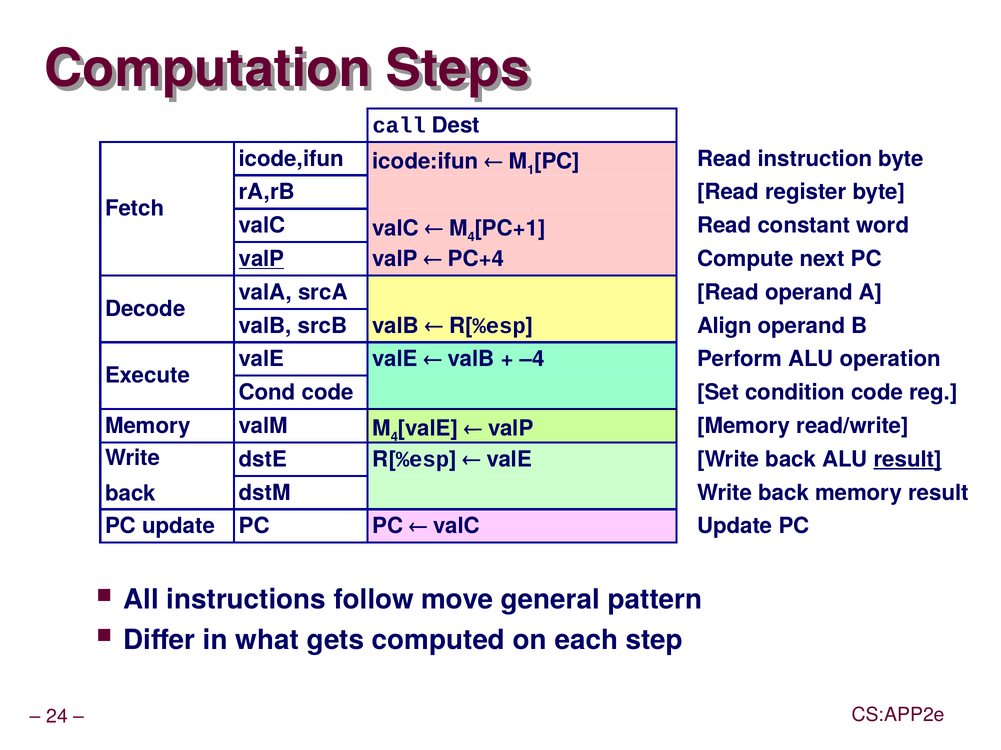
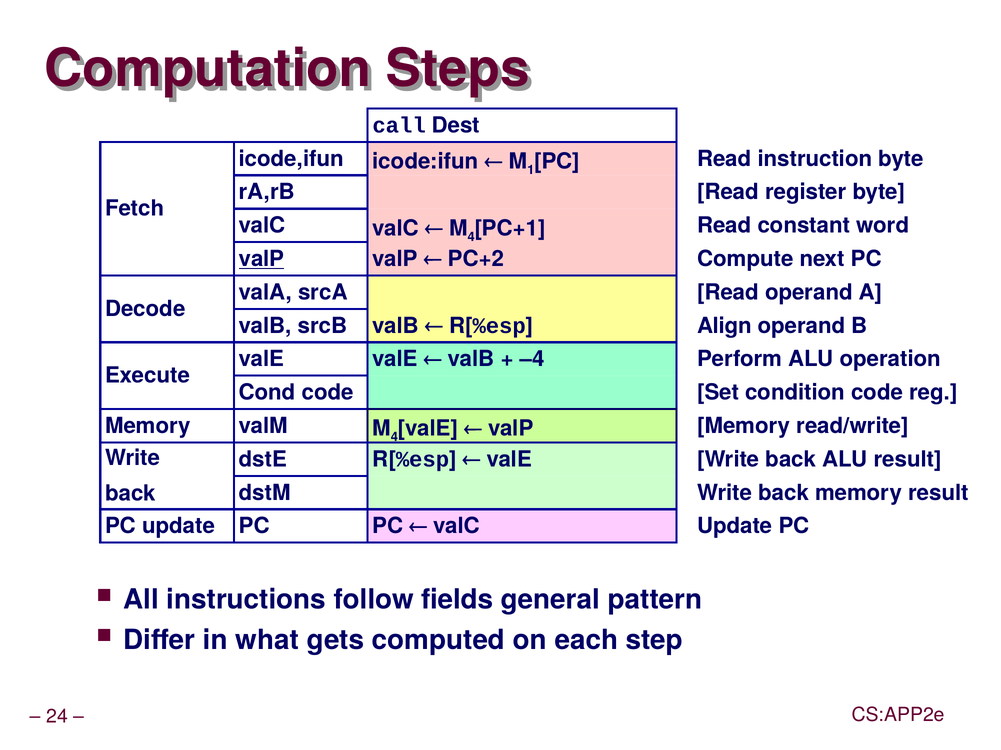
PC+4: PC+4 -> PC+2 (476, 259)
result underline: present -> none (908, 460)
move: move -> fields (457, 600)
